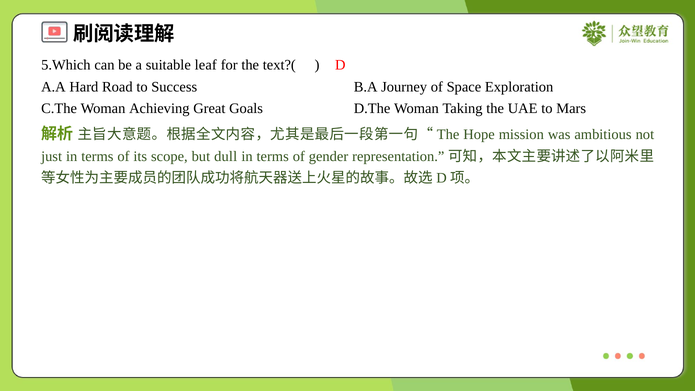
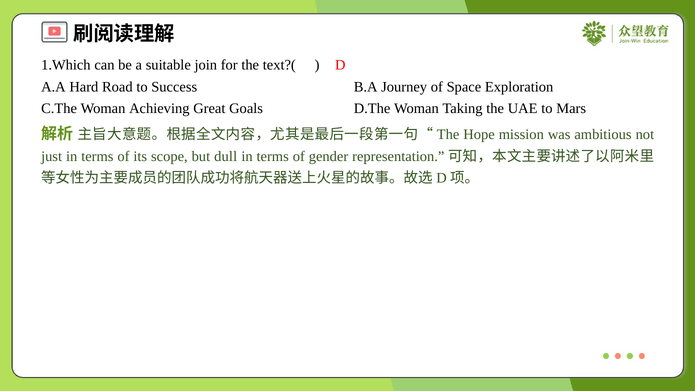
5.Which: 5.Which -> 1.Which (66, 65)
leaf: leaf -> join (206, 65)
